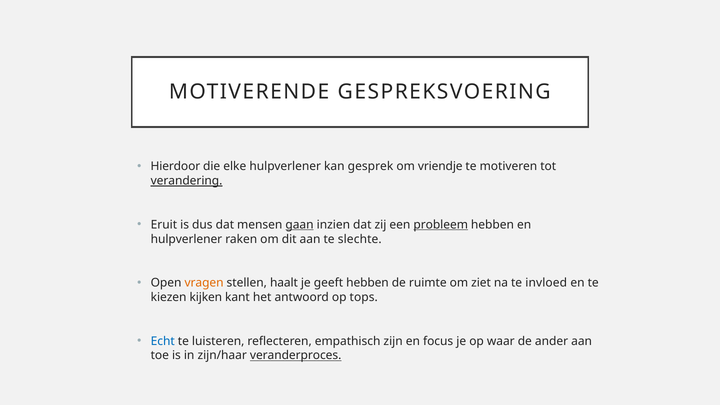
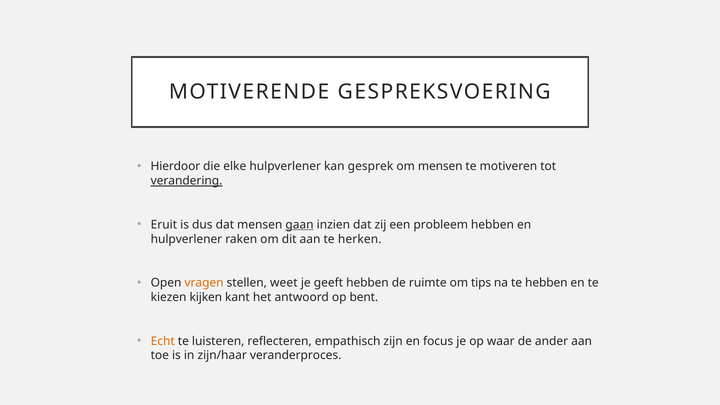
om vriendje: vriendje -> mensen (440, 167)
probleem underline: present -> none (441, 225)
slechte: slechte -> herken (360, 239)
haalt: haalt -> weet (284, 283)
ziet: ziet -> tips (481, 283)
te invloed: invloed -> hebben (546, 283)
tops: tops -> bent (364, 297)
Echt colour: blue -> orange (163, 341)
veranderproces underline: present -> none (296, 355)
